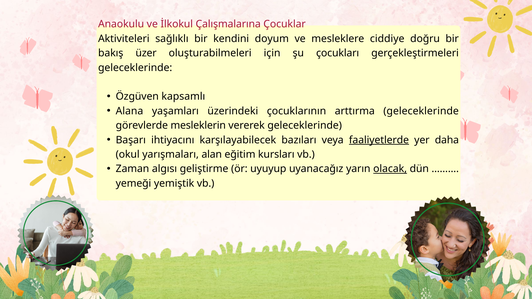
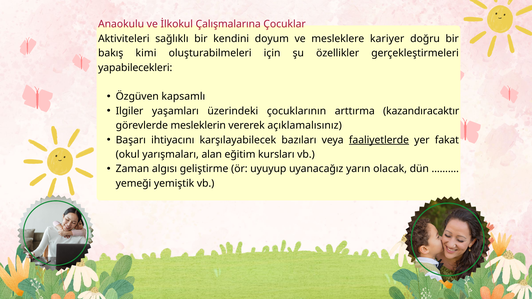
ciddiye: ciddiye -> kariyer (387, 39)
üzer: üzer -> kimi (146, 53)
çocukları: çocukları -> özellikler (338, 53)
geleceklerinde: geleceklerinde -> yapabilecekleri (135, 68)
Alana: Alana -> Ilgiler (130, 111)
arttırma geleceklerinde: geleceklerinde -> kazandıracaktır (421, 111)
vererek geleceklerinde: geleceklerinde -> açıklamalısınız (305, 126)
daha: daha -> fakat (447, 140)
olacak underline: present -> none (390, 169)
